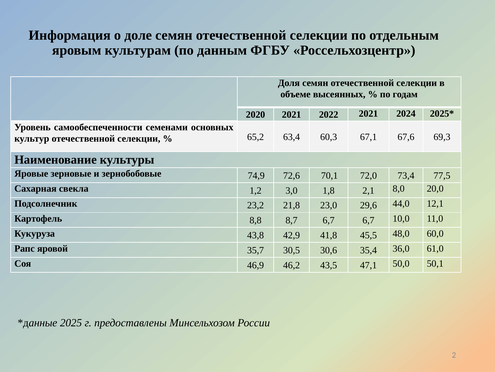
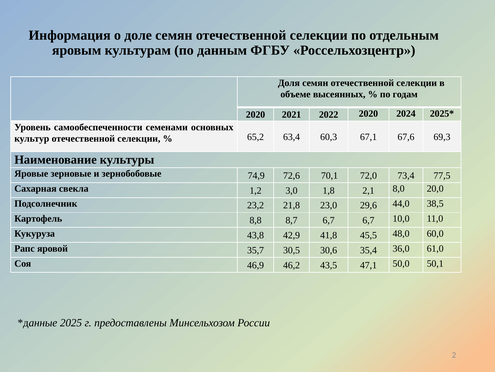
2022 2021: 2021 -> 2020 (368, 113)
12,1: 12,1 -> 38,5 (435, 203)
